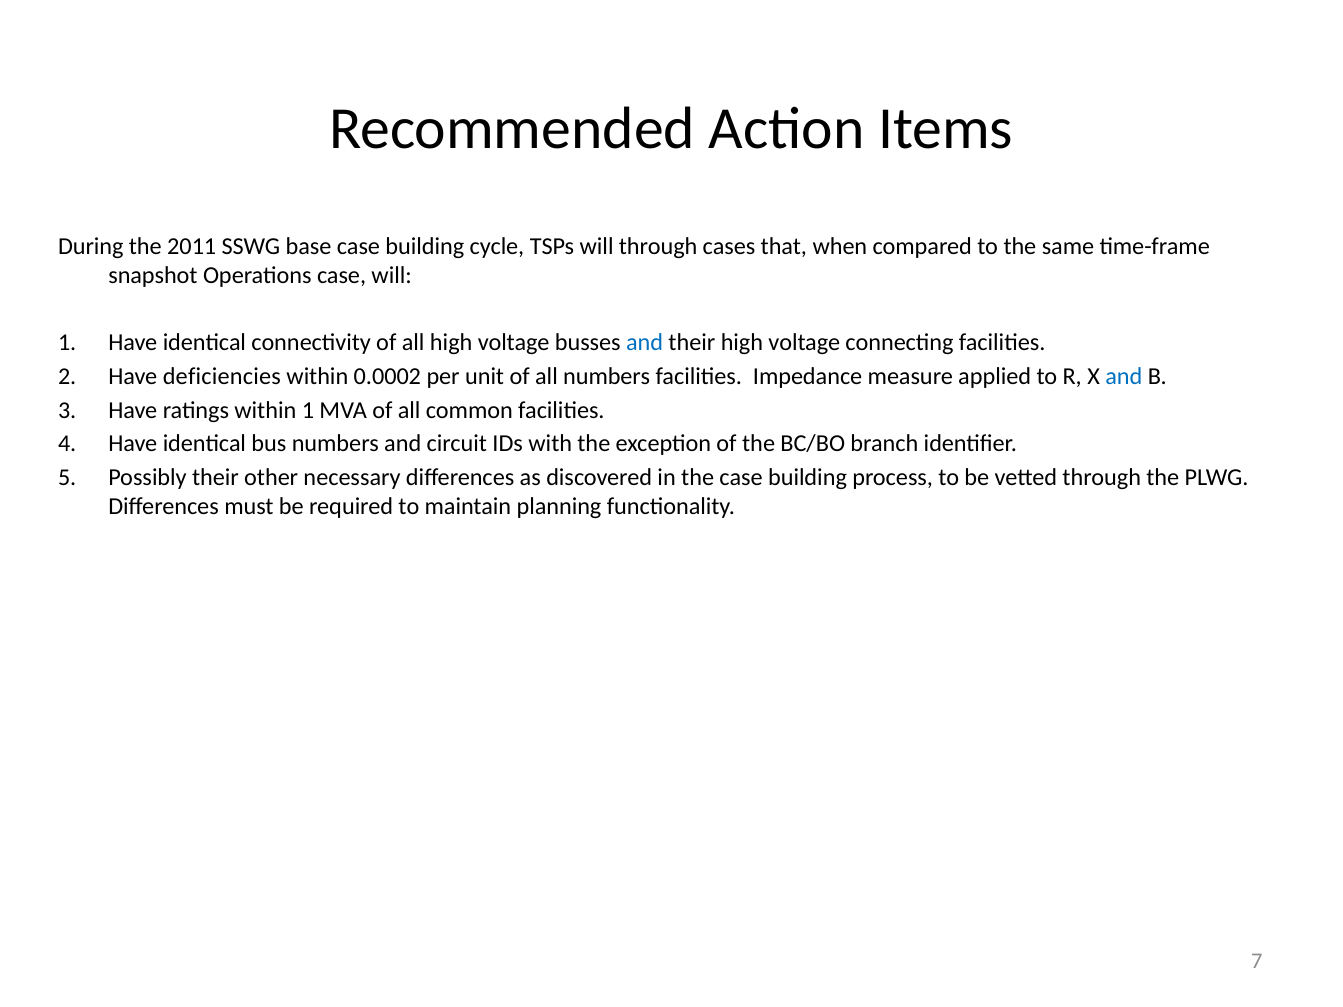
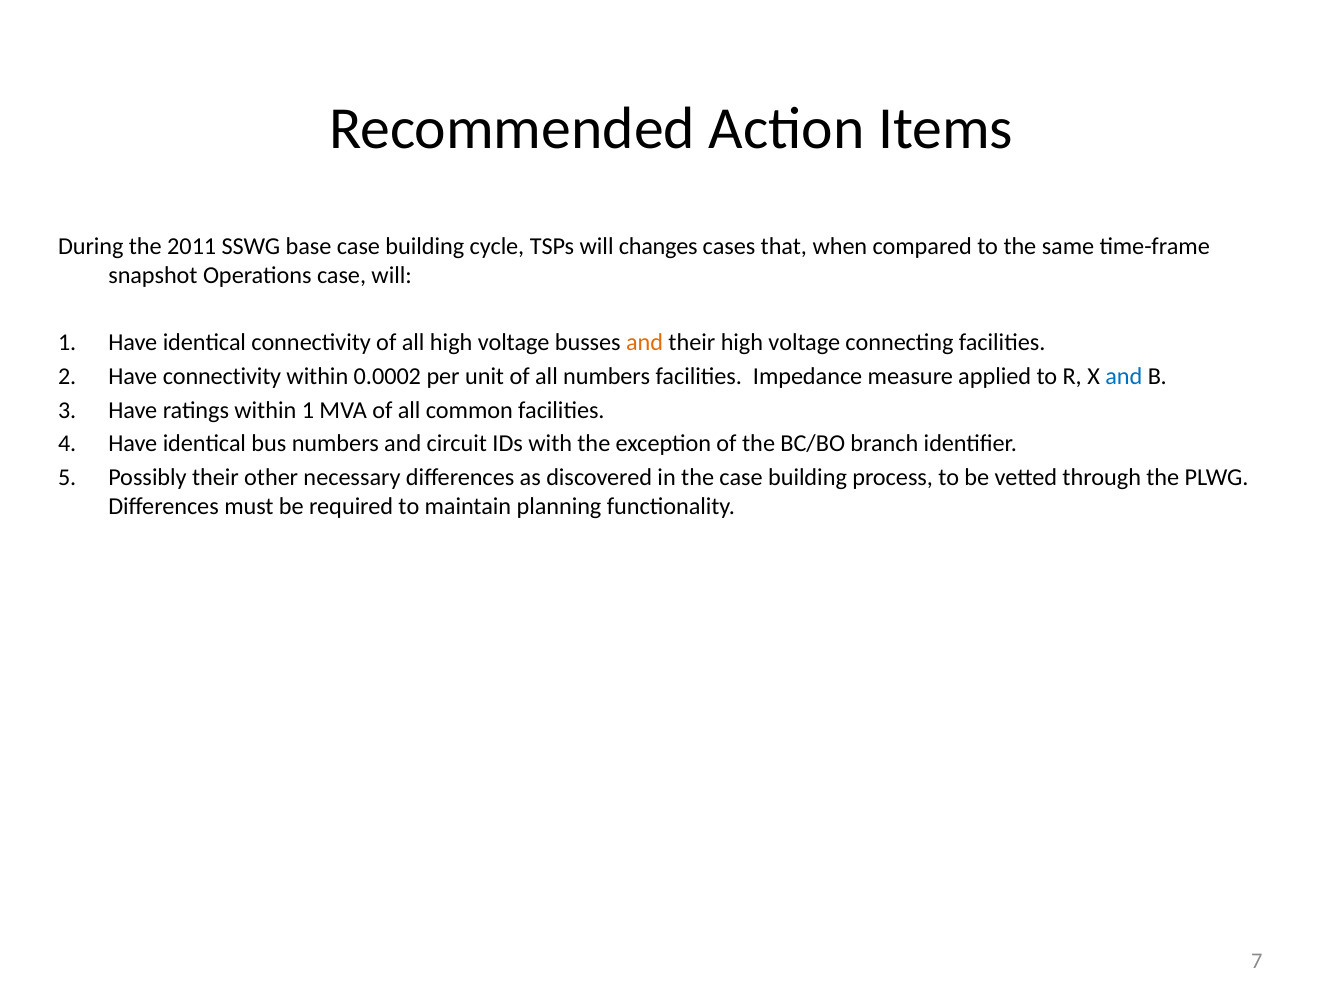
will through: through -> changes (658, 247)
and colour: blue -> orange (645, 343)
Have deficiencies: deficiencies -> connectivity (222, 377)
